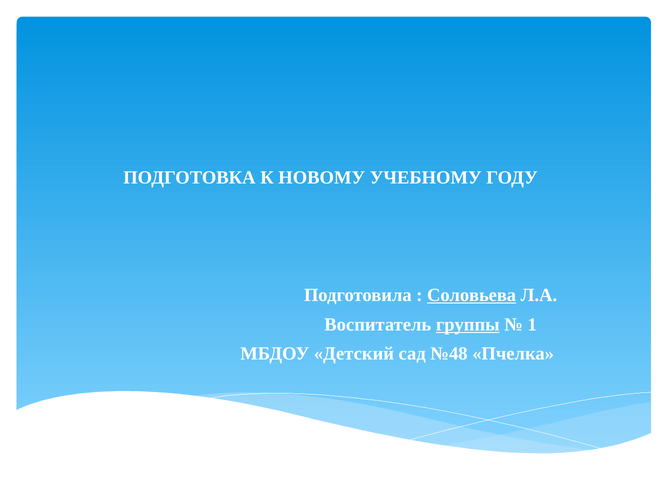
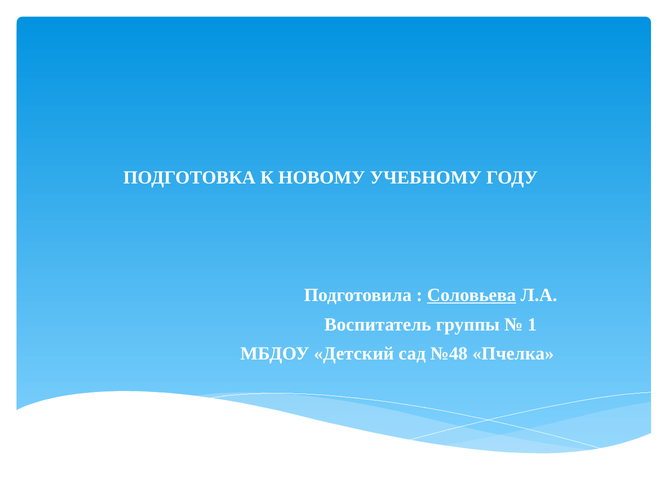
группы underline: present -> none (468, 324)
